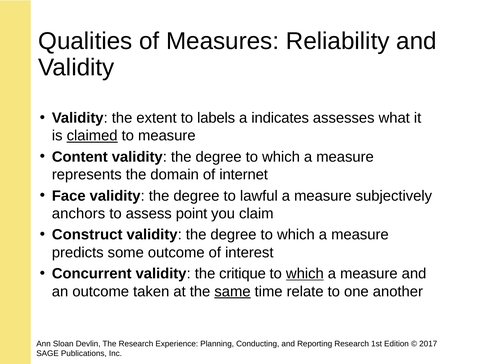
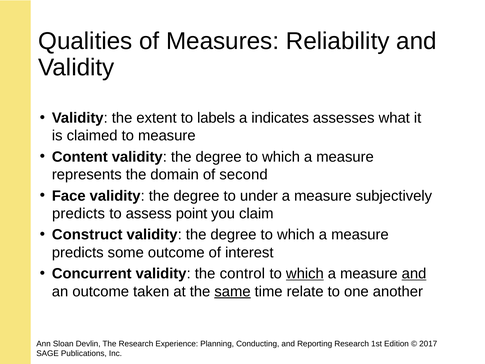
claimed underline: present -> none (92, 136)
internet: internet -> second (244, 175)
lawful: lawful -> under (259, 196)
anchors: anchors -> predicts (79, 213)
critique: critique -> control (242, 273)
and underline: none -> present (414, 273)
